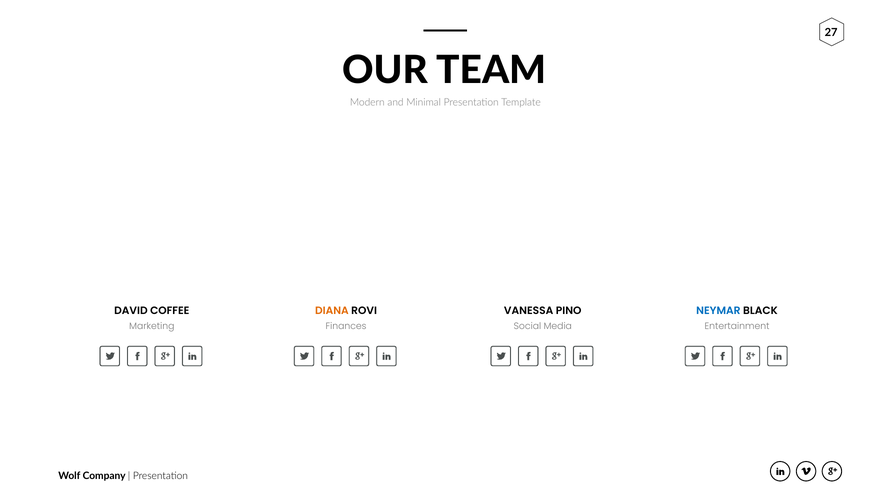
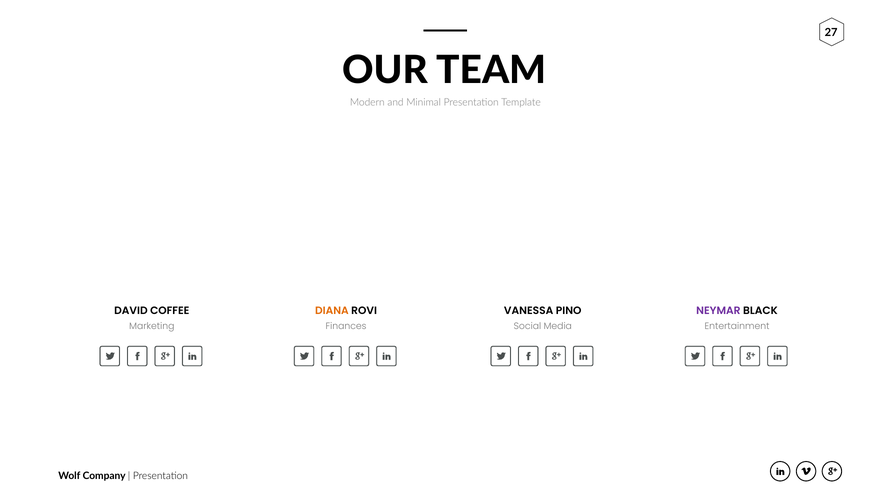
NEYMAR colour: blue -> purple (718, 311)
